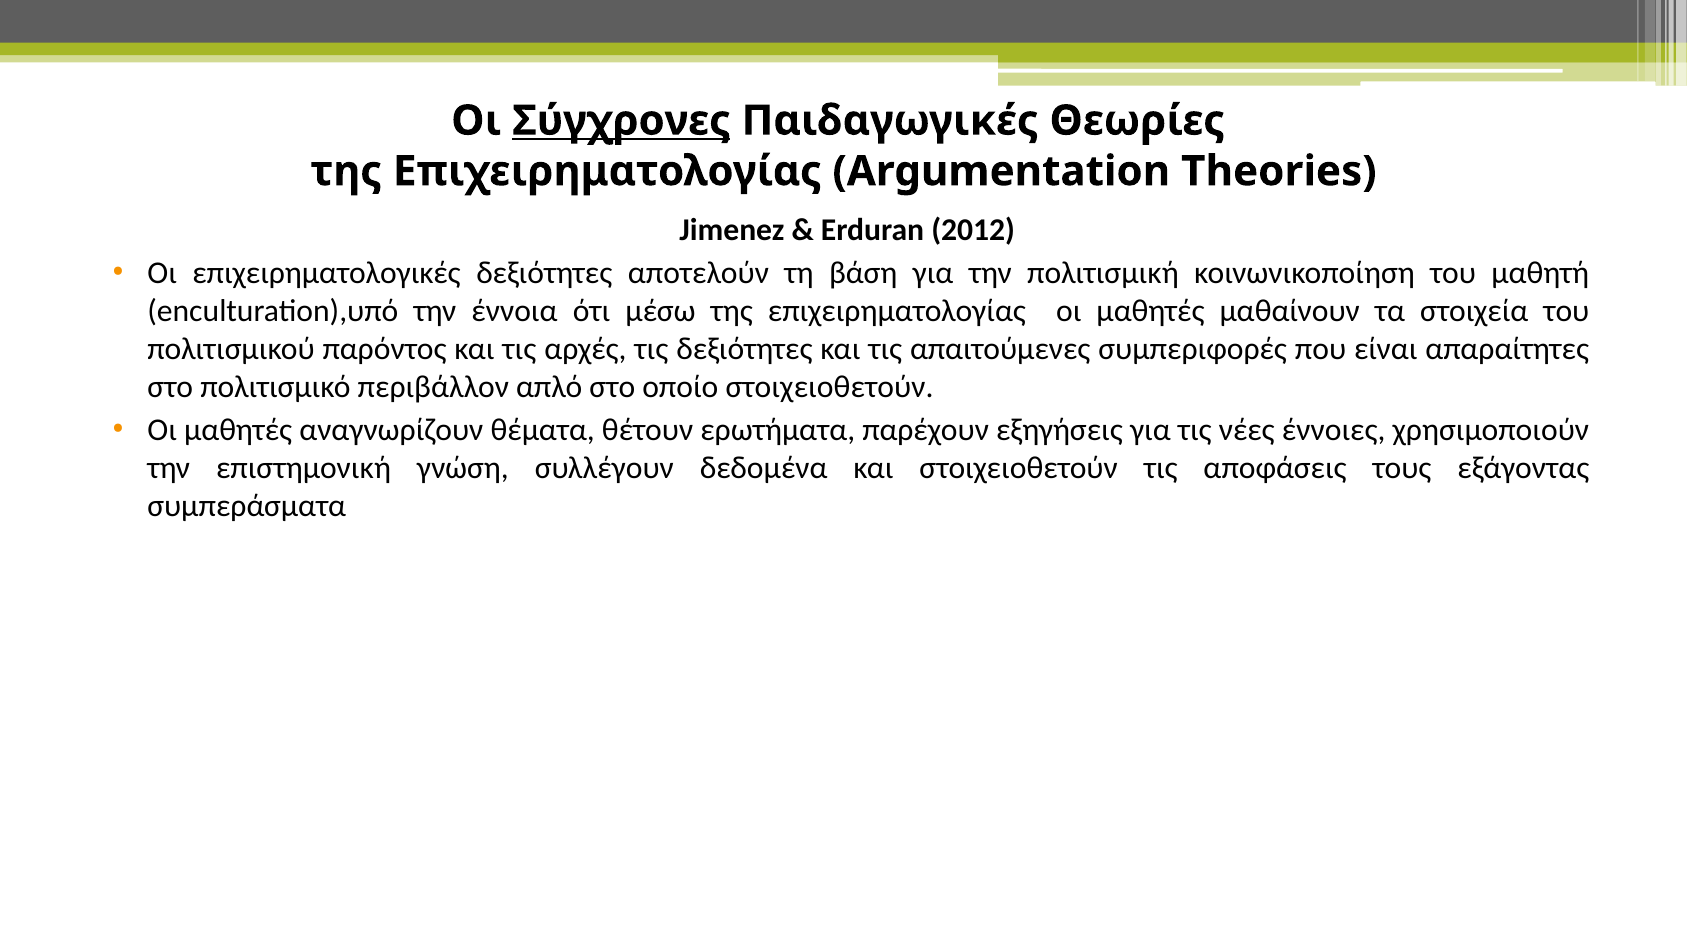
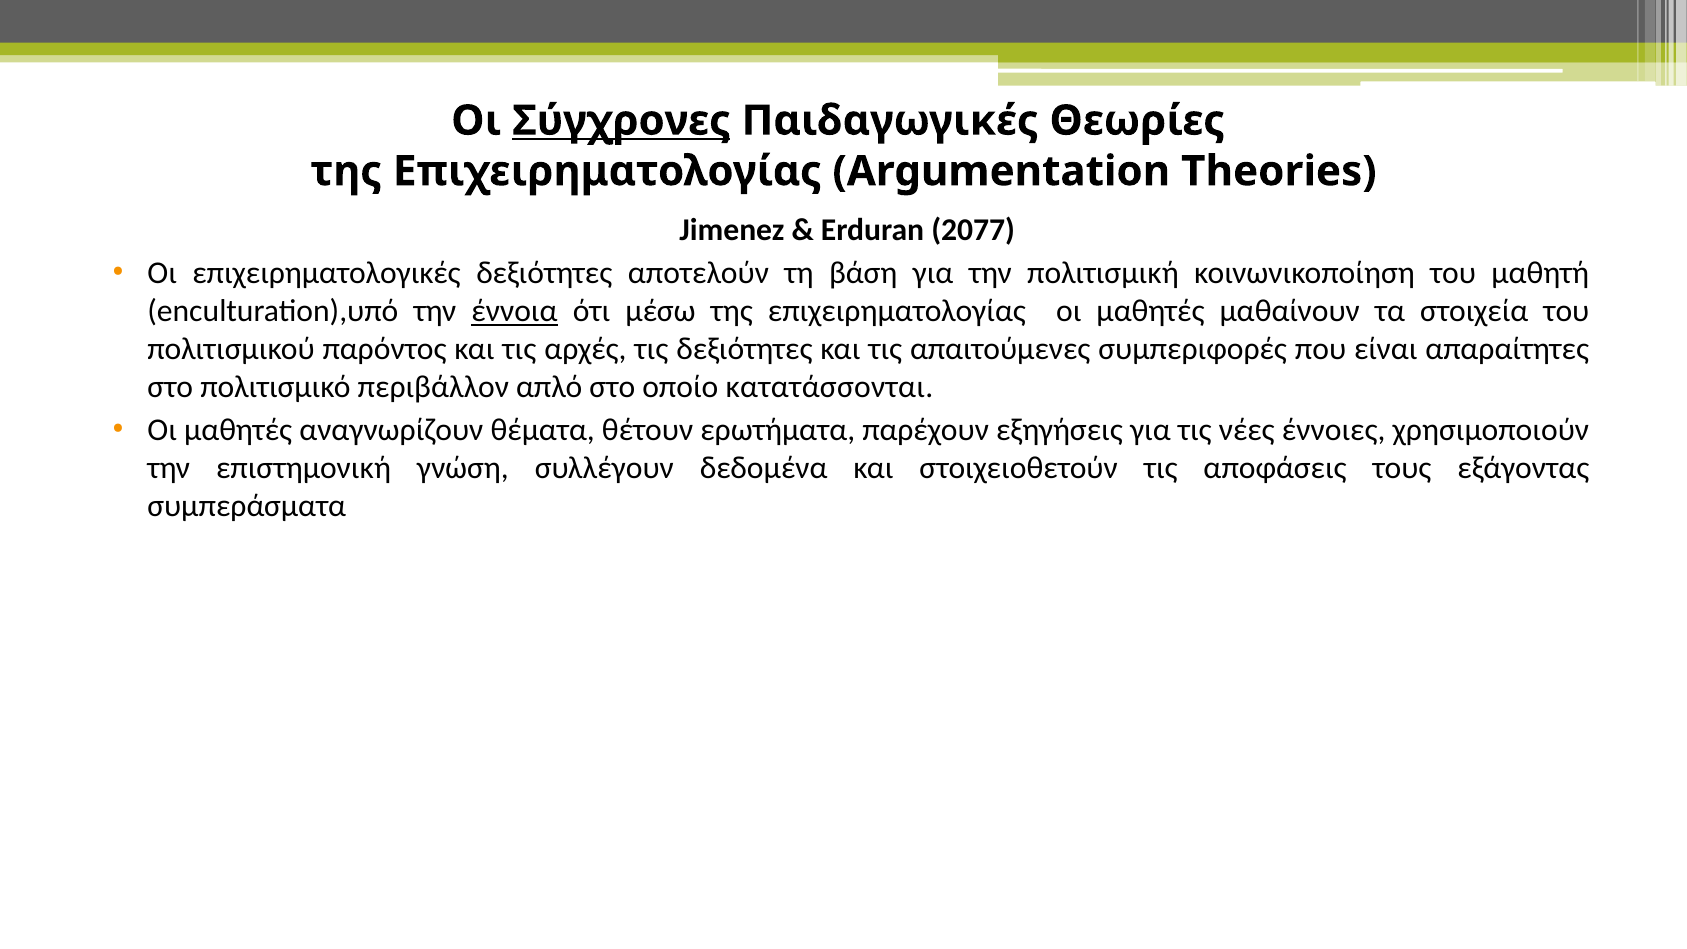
2012: 2012 -> 2077 (973, 230)
έννοια underline: none -> present (515, 311)
οποίο στοιχειοθετούν: στοιχειοθετούν -> κατατάσσονται (829, 387)
